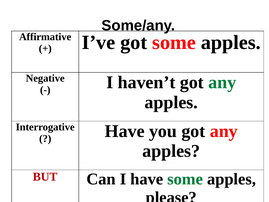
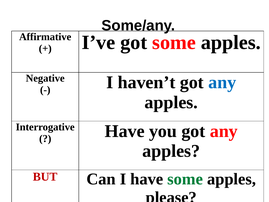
any colour: green -> blue (222, 82)
